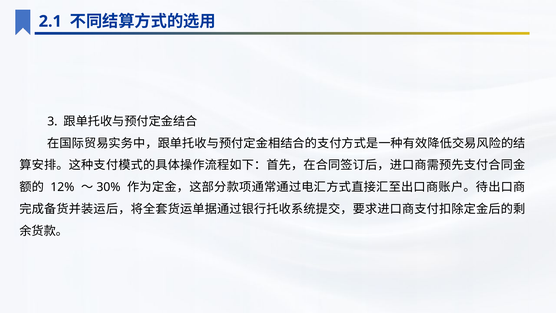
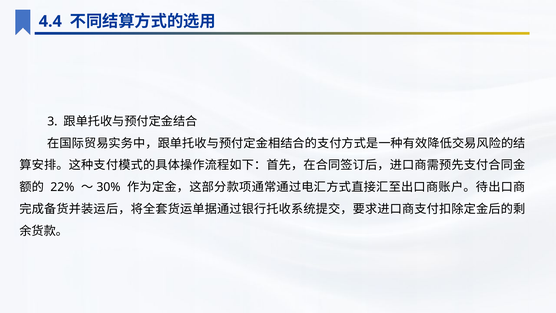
2.1: 2.1 -> 4.4 (50, 21)
12%: 12% -> 22% (62, 187)
